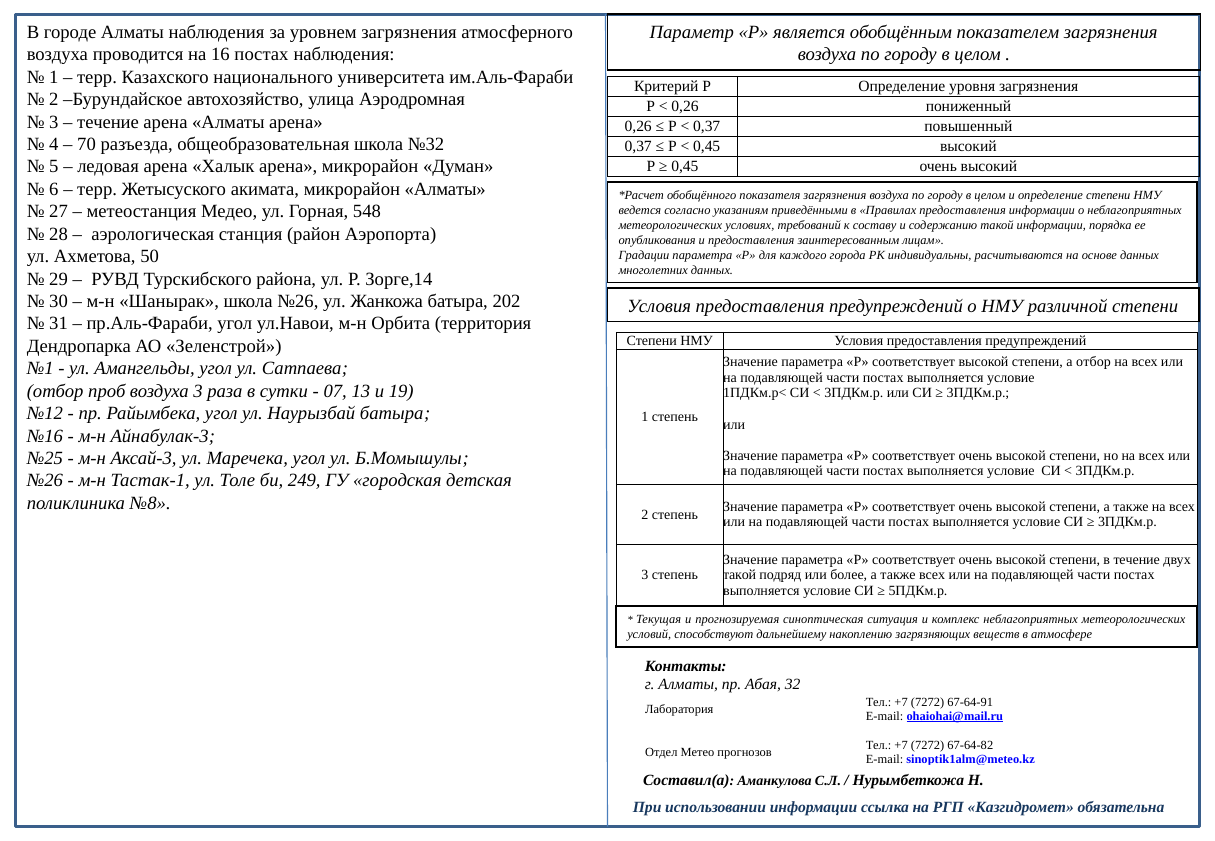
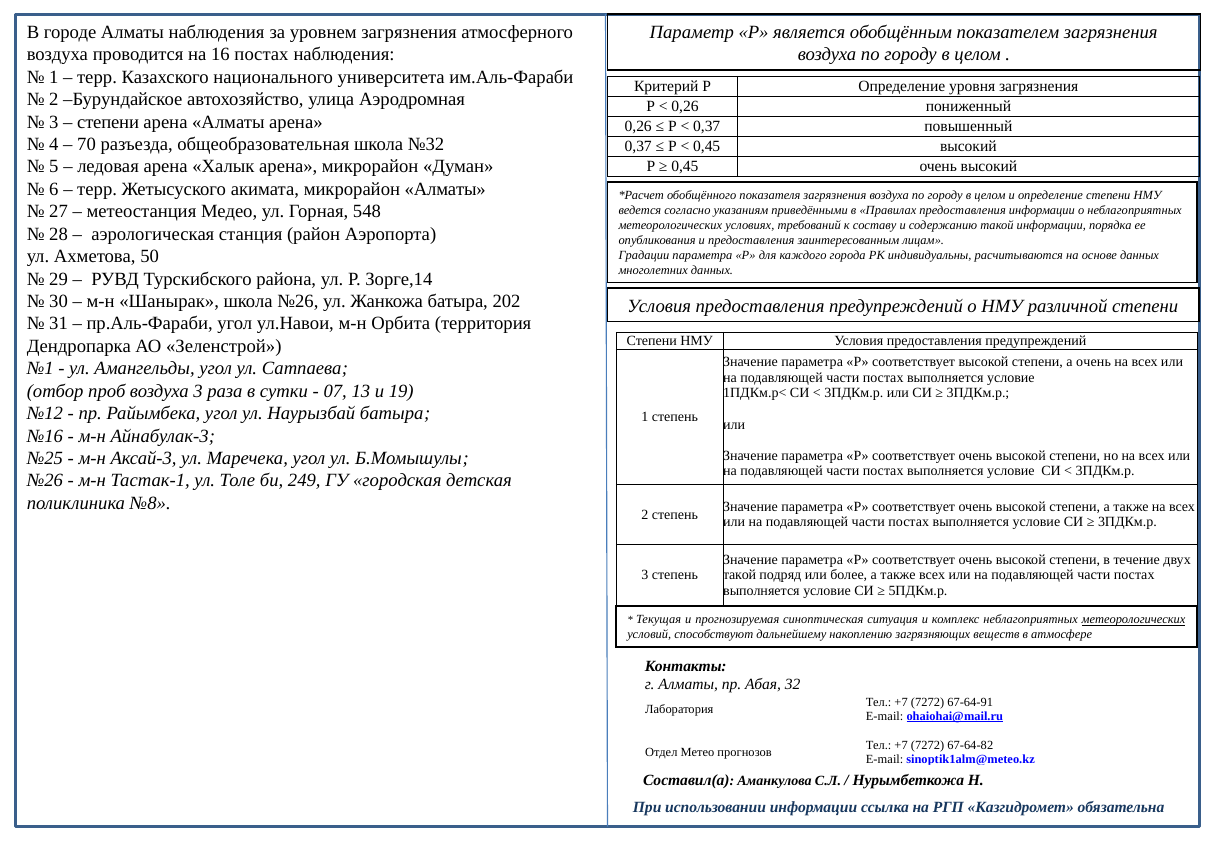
течение: течение -> степени (108, 122)
а отбор: отбор -> очень (1094, 362)
метеорологических underline: none -> present (1134, 620)
